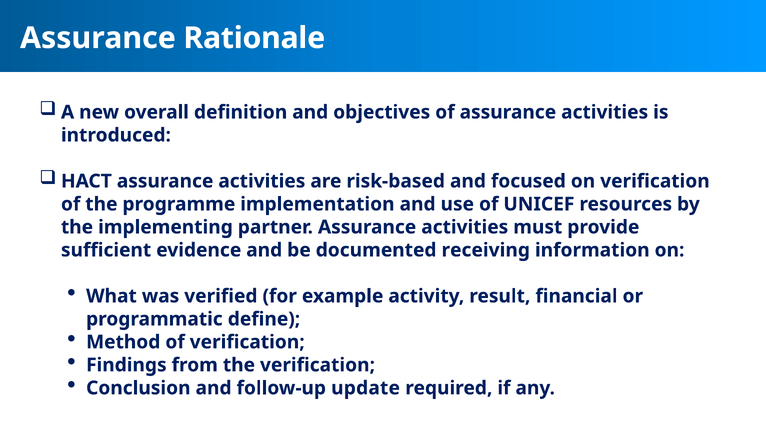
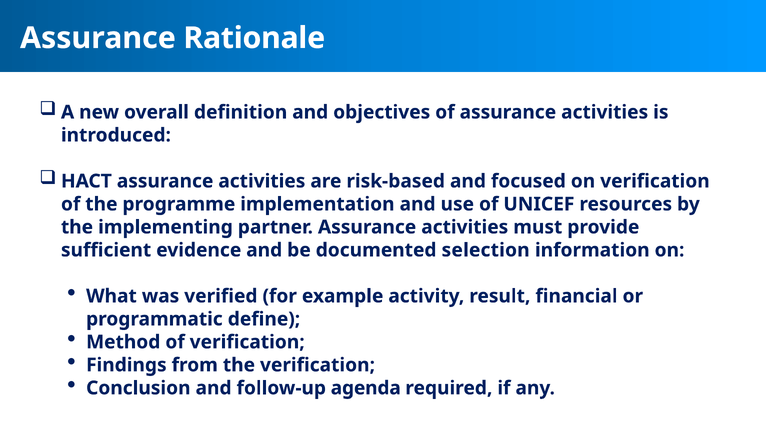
receiving: receiving -> selection (486, 250)
update: update -> agenda (366, 388)
